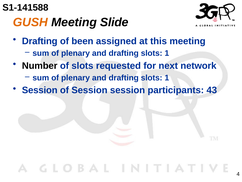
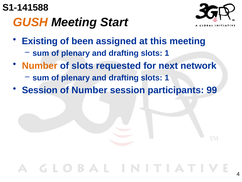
Slide: Slide -> Start (114, 22)
Drafting: Drafting -> Existing (40, 41)
Number colour: black -> orange (40, 66)
of Session: Session -> Number (89, 90)
43: 43 -> 99 (212, 90)
